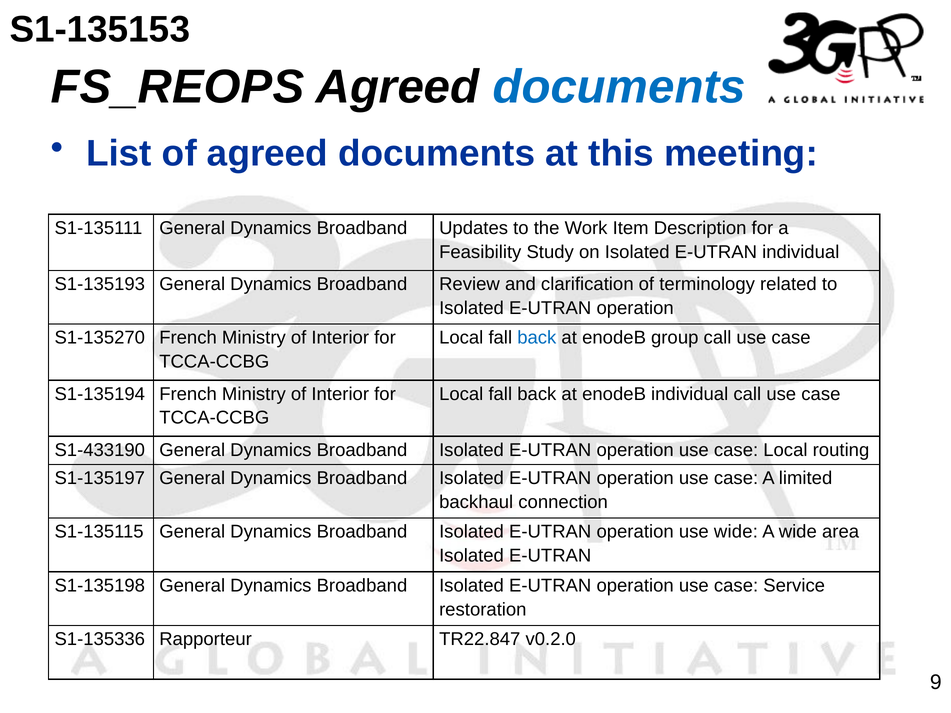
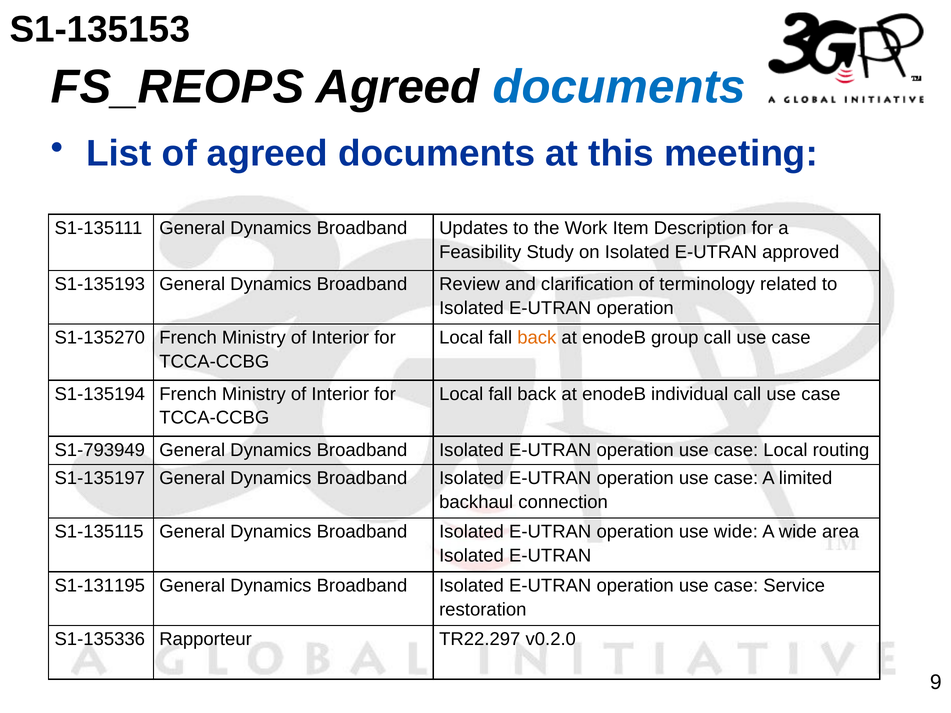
E-UTRAN individual: individual -> approved (801, 252)
back colour: blue -> orange (537, 338)
S1-433190: S1-433190 -> S1-793949 (100, 450)
S1-135198: S1-135198 -> S1-131195 (100, 586)
TR22.847: TR22.847 -> TR22.297 (480, 640)
